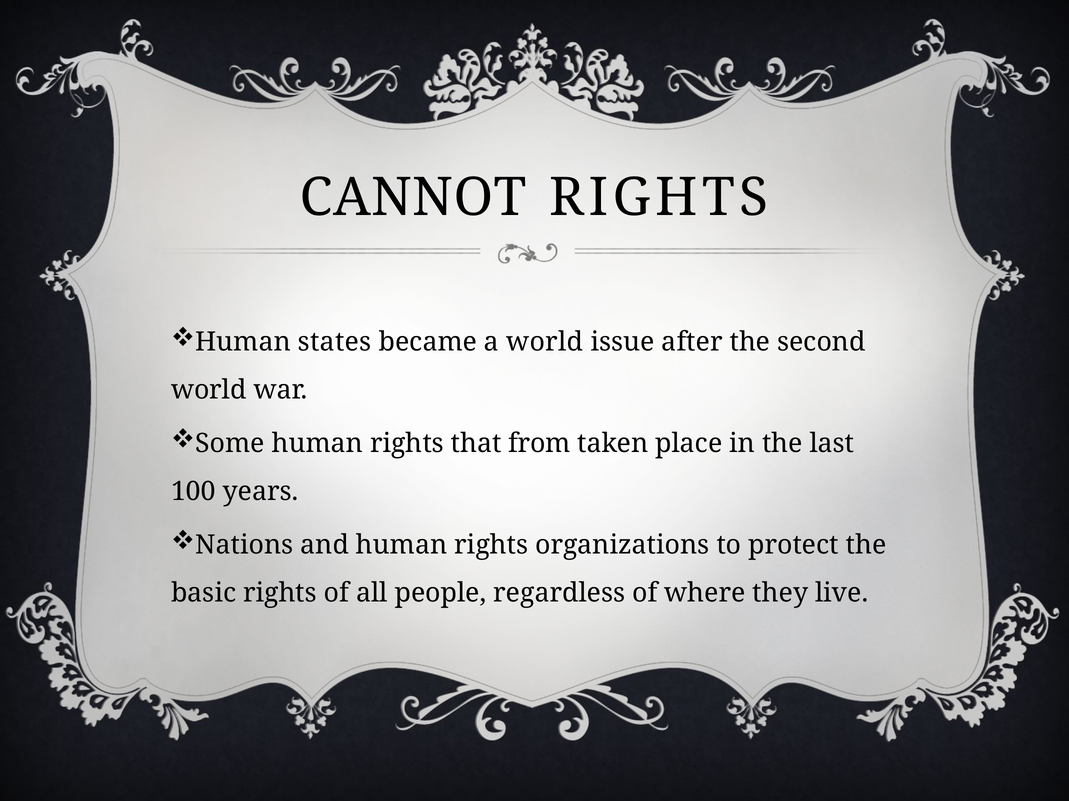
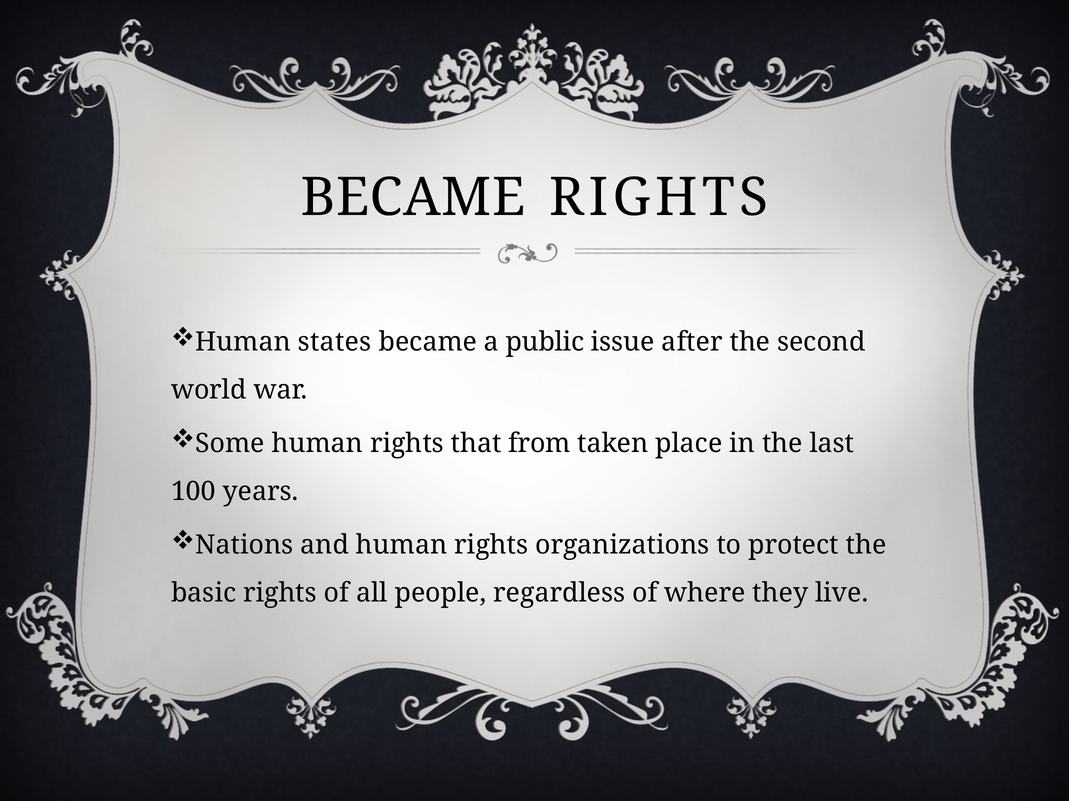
CANNOT: CANNOT -> BECAME (413, 198)
a world: world -> public (545, 342)
